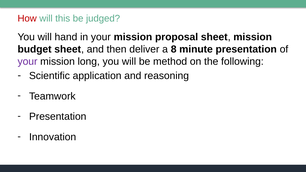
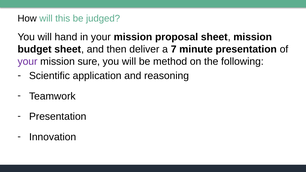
How colour: red -> black (27, 18)
8: 8 -> 7 (174, 49)
long: long -> sure (89, 62)
